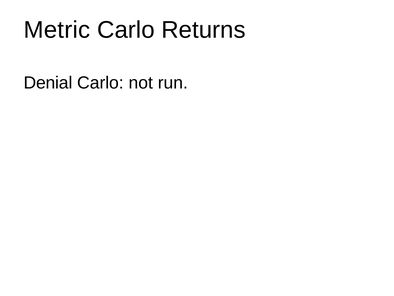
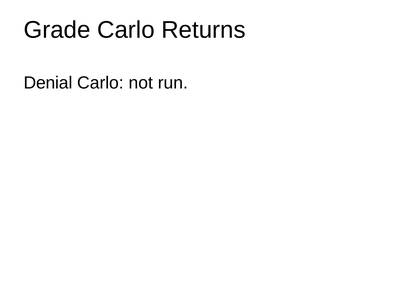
Metric: Metric -> Grade (57, 30)
